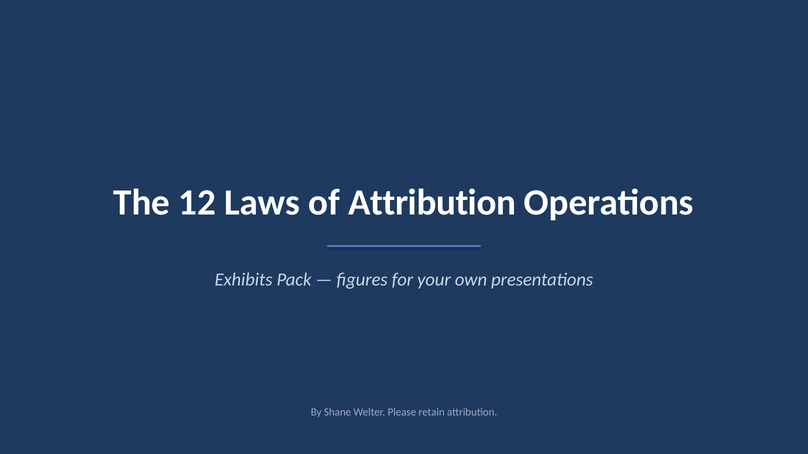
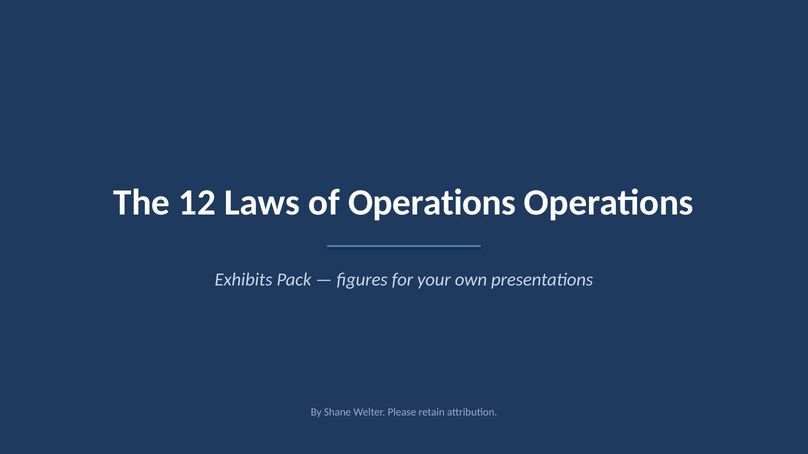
of Attribution: Attribution -> Operations (432, 203)
